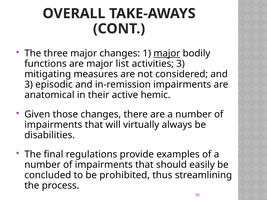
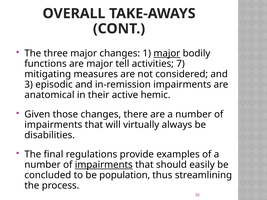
list: list -> tell (122, 64)
activities 3: 3 -> 7 (181, 64)
impairments underline: none -> present (104, 165)
prohibited: prohibited -> population (125, 175)
